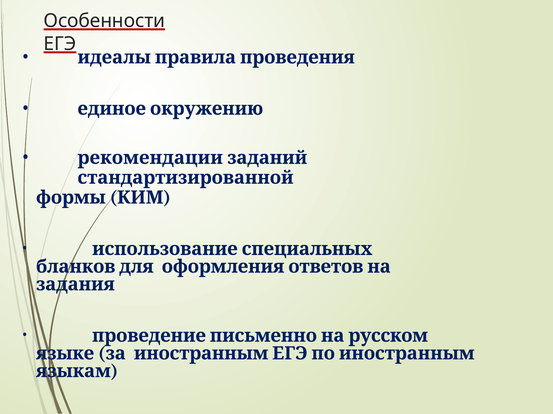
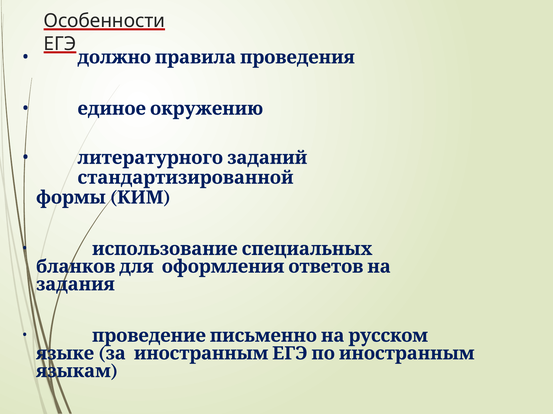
идеалы: идеалы -> должно (114, 57)
рекомендации: рекомендации -> литературного (150, 158)
